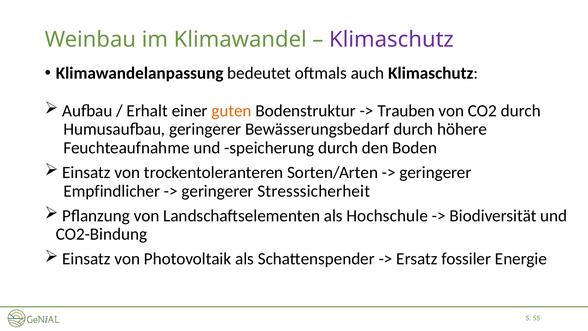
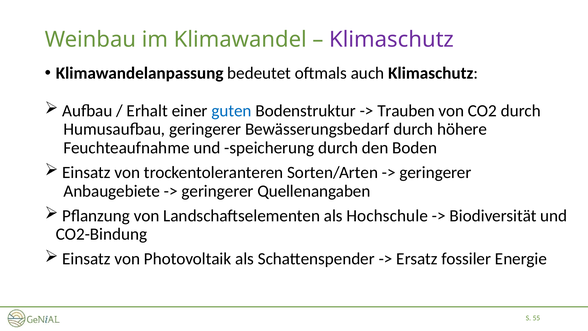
guten colour: orange -> blue (232, 111)
Empfindlicher: Empfindlicher -> Anbaugebiete (112, 191)
Stresssicherheit: Stresssicherheit -> Quellenangaben (314, 191)
